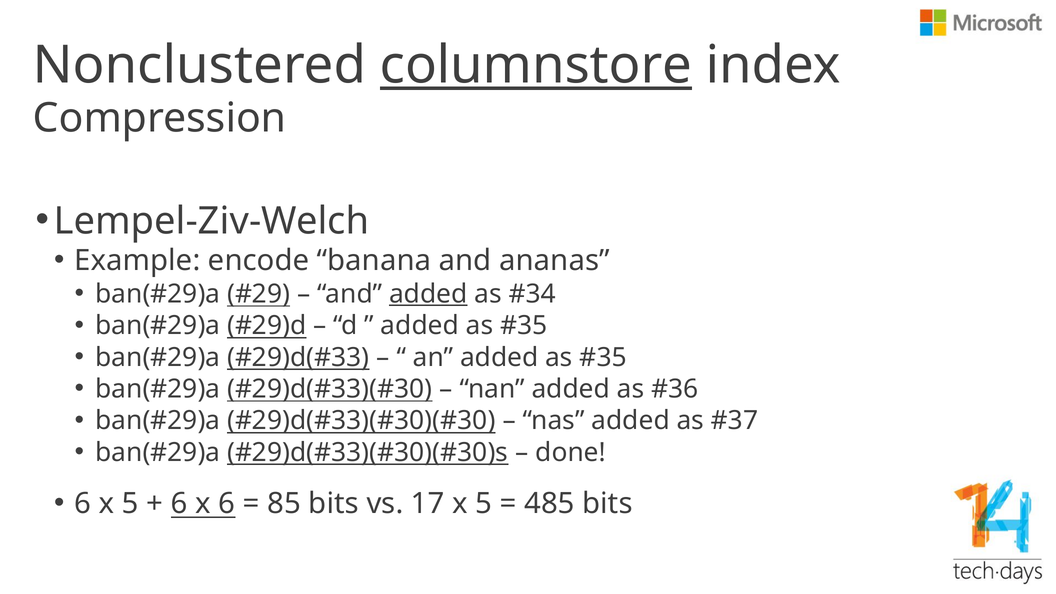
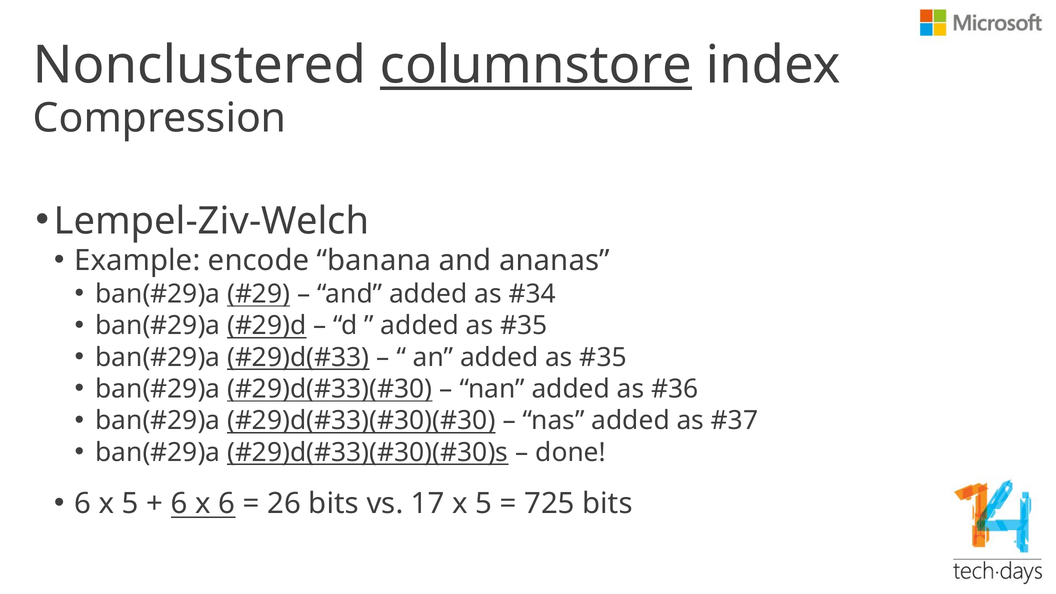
added underline: present -> none (428, 294)
85: 85 -> 26 (284, 504)
485: 485 -> 725 (549, 504)
